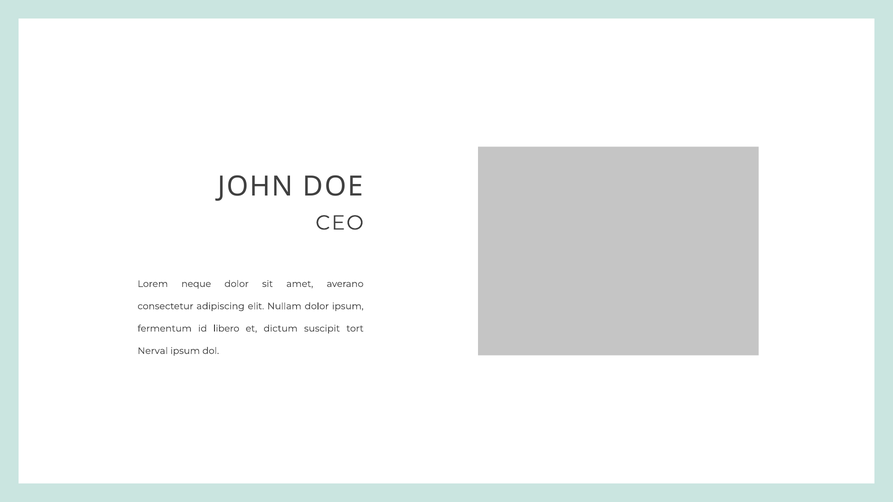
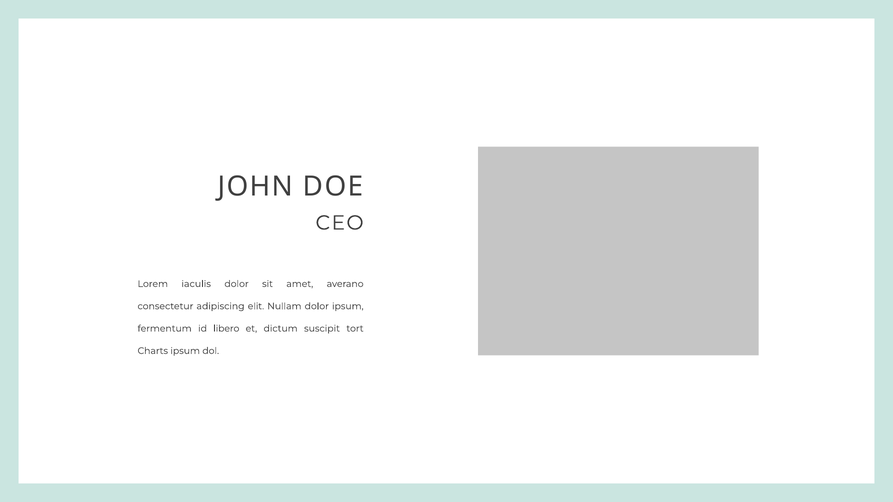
neque: neque -> iaculis (196, 284)
Nerval: Nerval -> Charts (153, 351)
